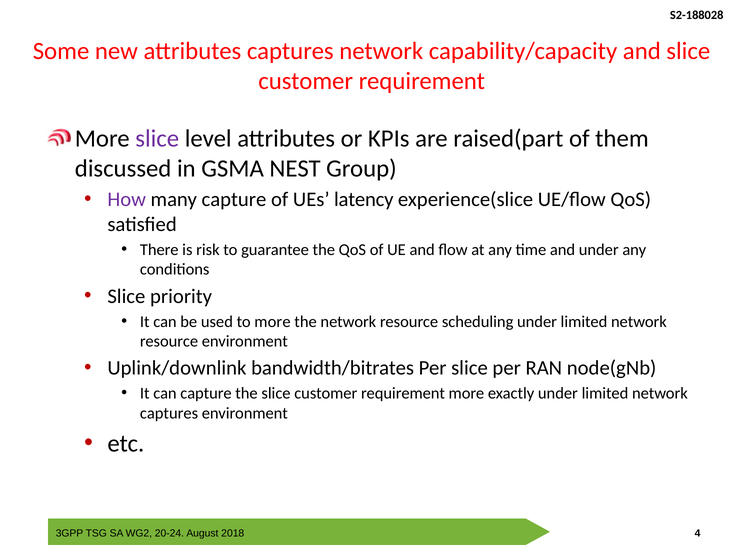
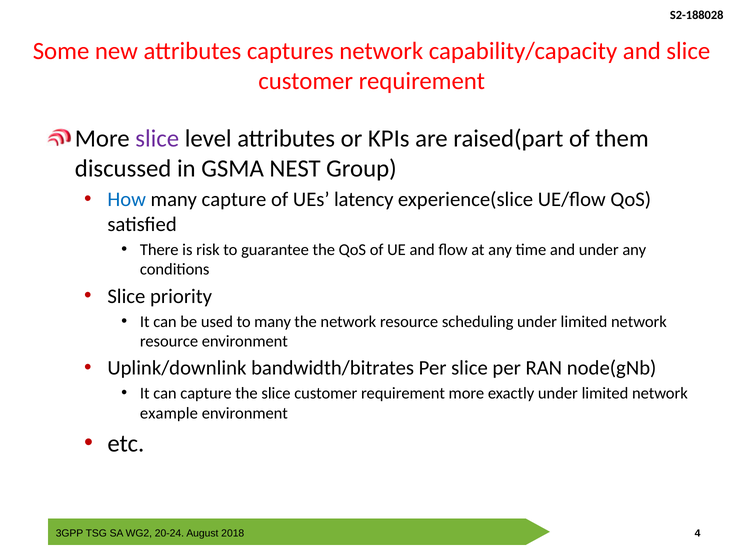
How colour: purple -> blue (127, 200)
to more: more -> many (273, 322)
captures: captures -> example (169, 413)
